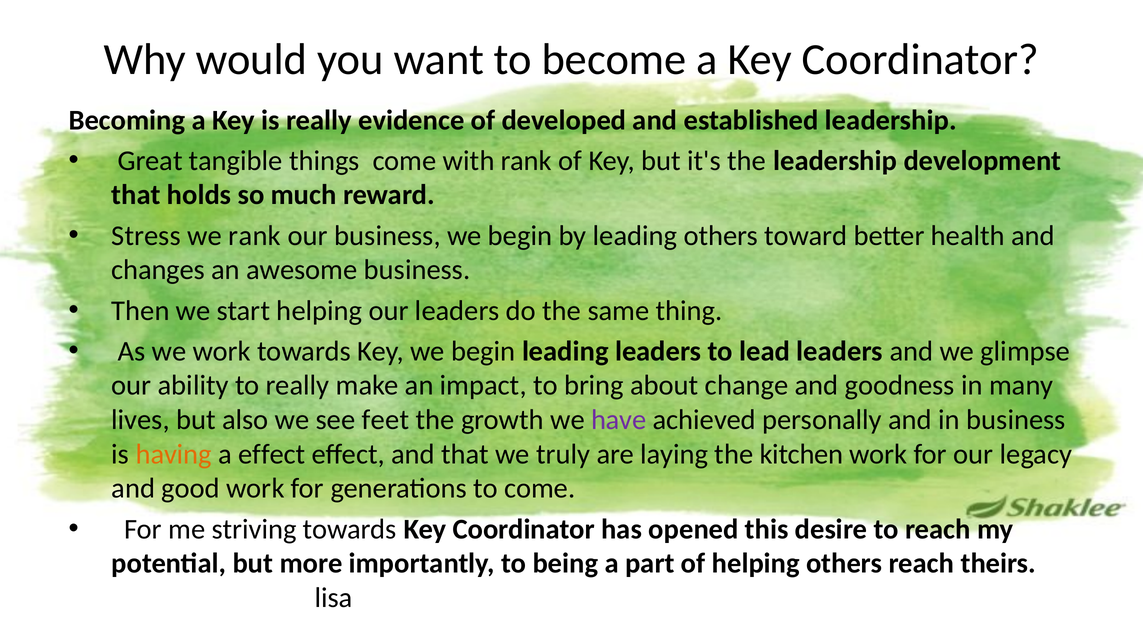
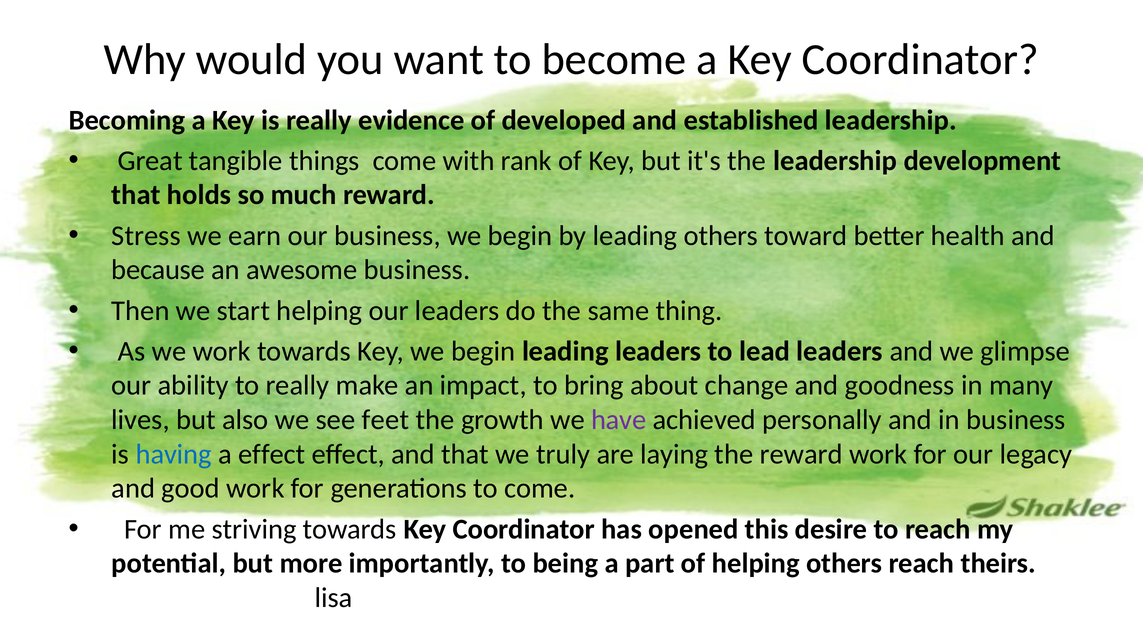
we rank: rank -> earn (255, 236)
changes: changes -> because (158, 270)
having colour: orange -> blue (174, 454)
the kitchen: kitchen -> reward (801, 454)
